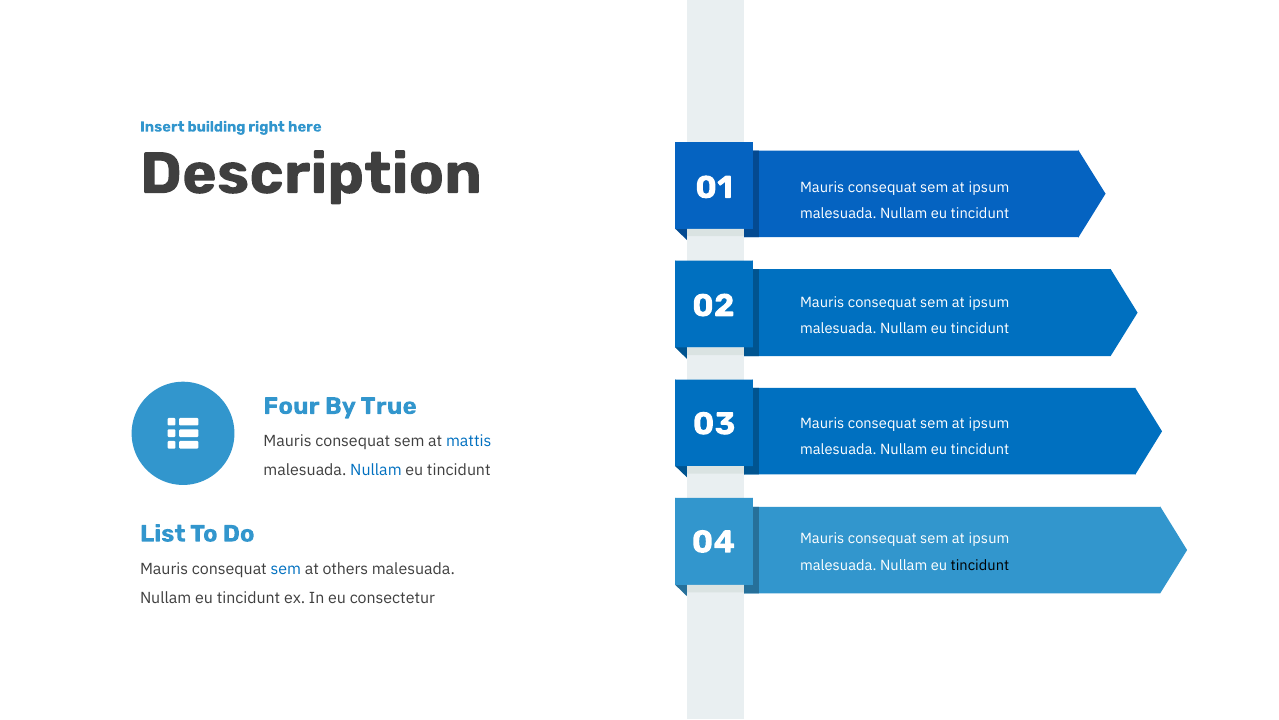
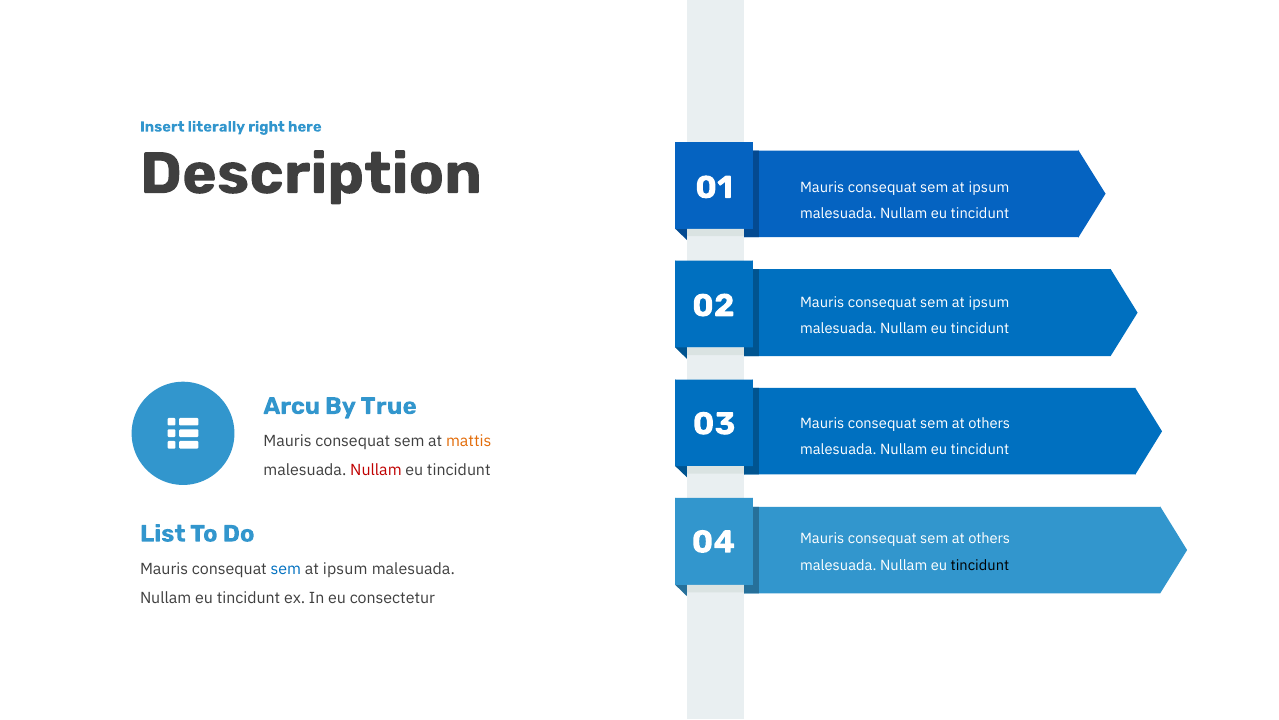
building: building -> literally (216, 127)
Four: Four -> Arcu (292, 406)
ipsum: ipsum -> others (989, 423)
mattis colour: blue -> orange (469, 441)
Nullam colour: blue -> red (376, 470)
ipsum: ipsum -> others (989, 538)
others: others -> ipsum (345, 569)
